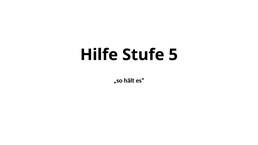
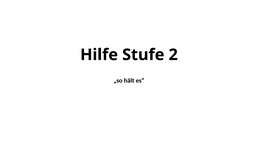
5: 5 -> 2 (173, 55)
